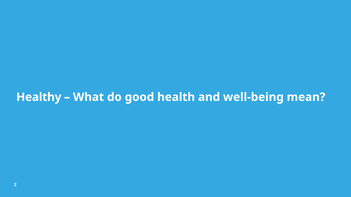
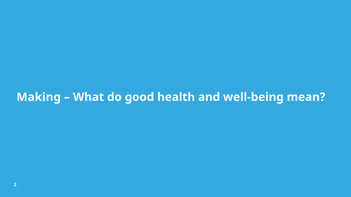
Healthy: Healthy -> Making (39, 97)
